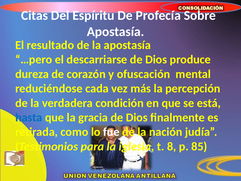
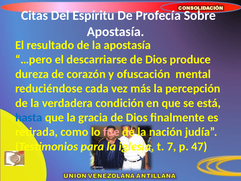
fue colour: white -> pink (111, 132)
8: 8 -> 7 (172, 146)
85: 85 -> 47 (199, 146)
